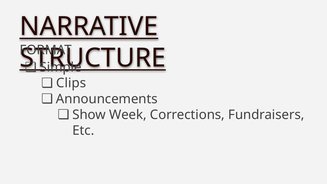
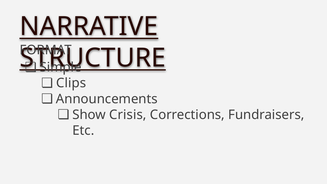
Week: Week -> Crisis (128, 115)
